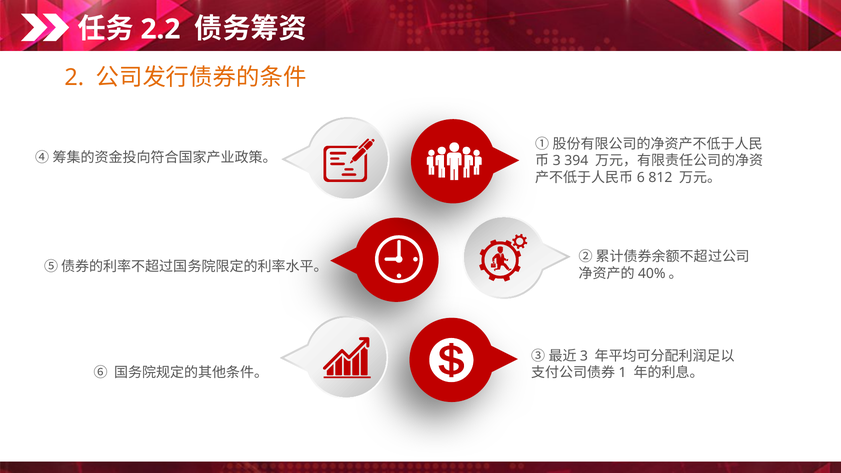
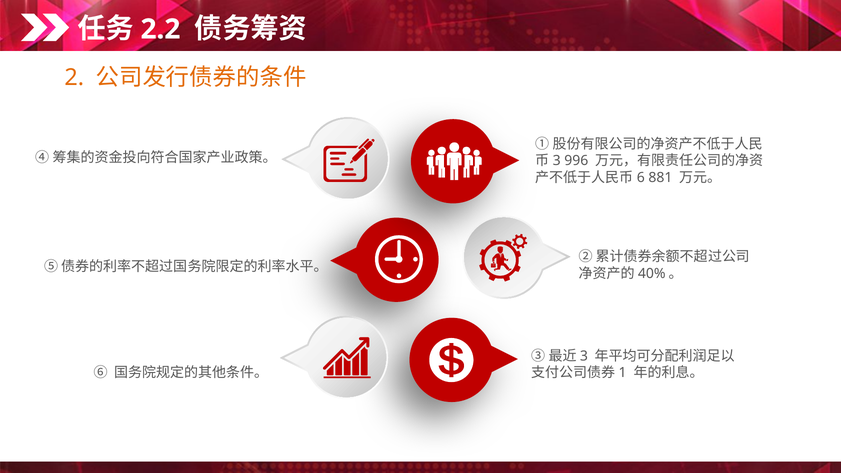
394: 394 -> 996 (576, 161)
812: 812 -> 881 (660, 178)
